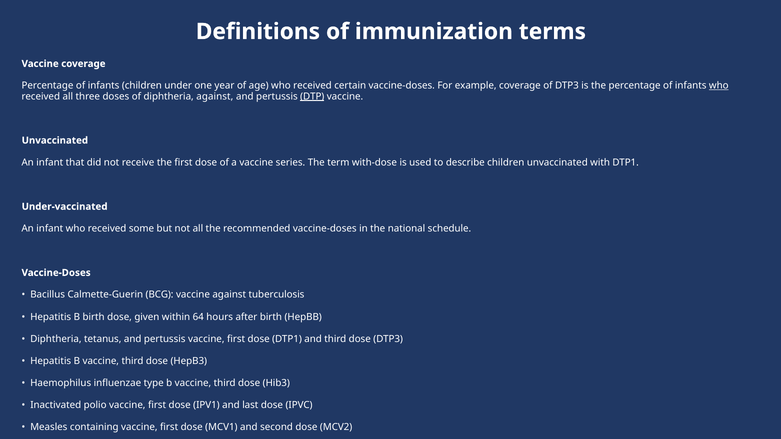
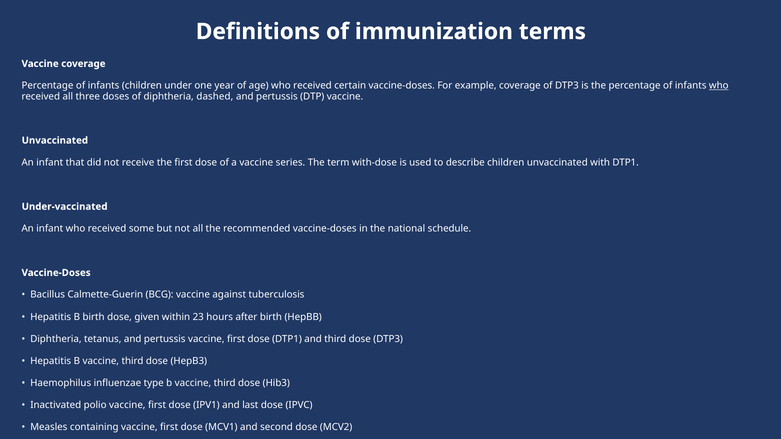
diphtheria against: against -> dashed (215, 96)
DTP underline: present -> none (312, 96)
64: 64 -> 23 (198, 317)
